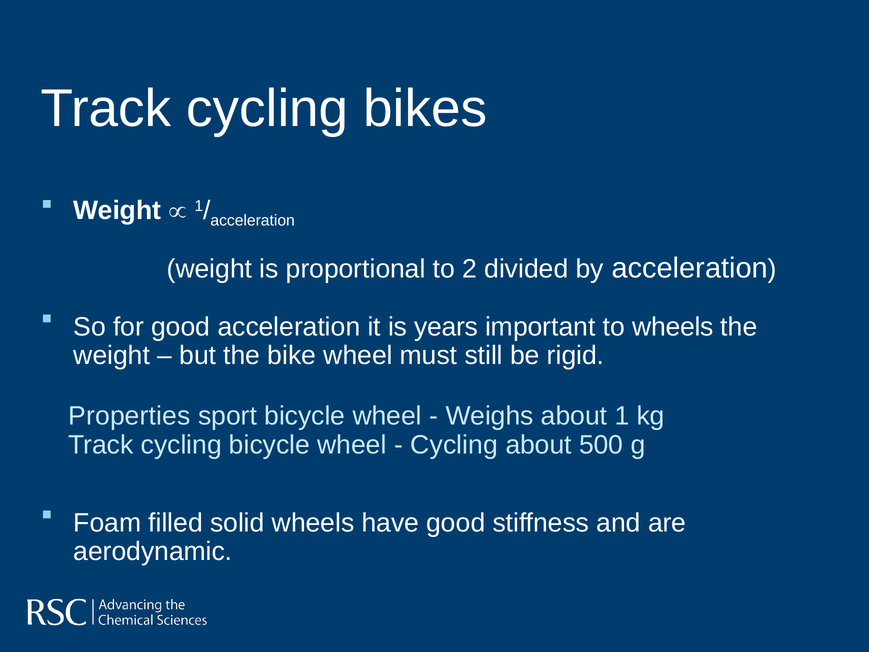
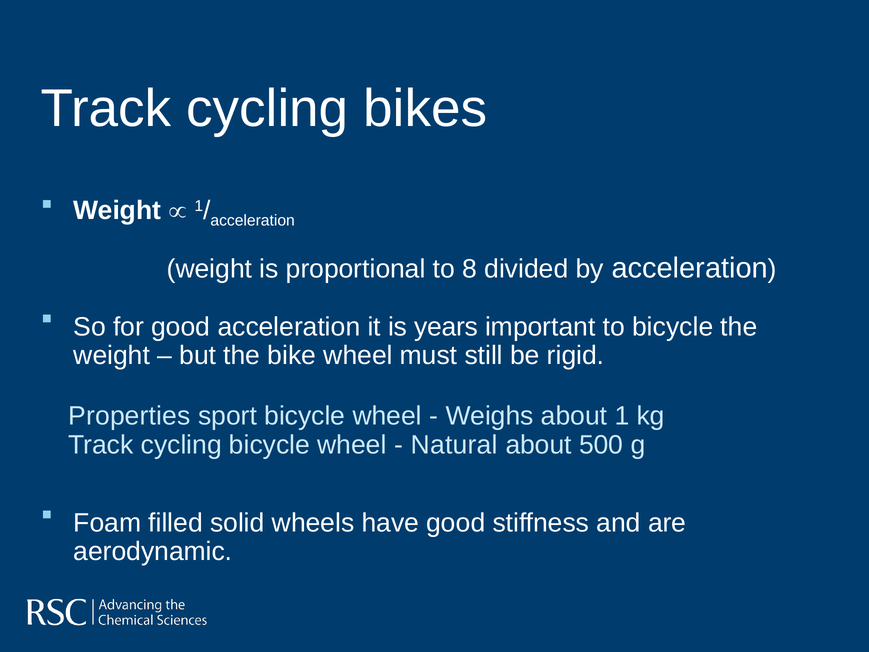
2: 2 -> 8 (470, 269)
to wheels: wheels -> bicycle (673, 327)
Cycling: Cycling -> Natural (454, 445)
